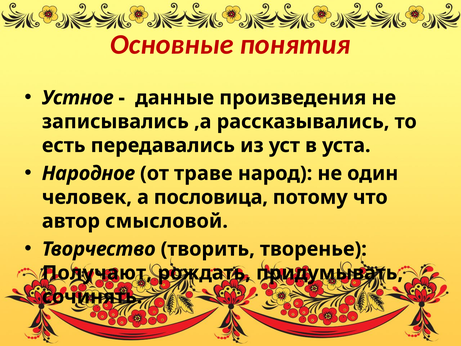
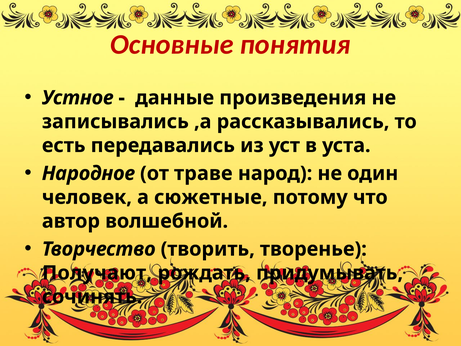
пословица: пословица -> сюжетные (211, 197)
смысловой: смысловой -> волшебной (167, 221)
